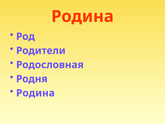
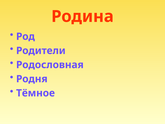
Родина: Родина -> Тёмное (35, 93)
